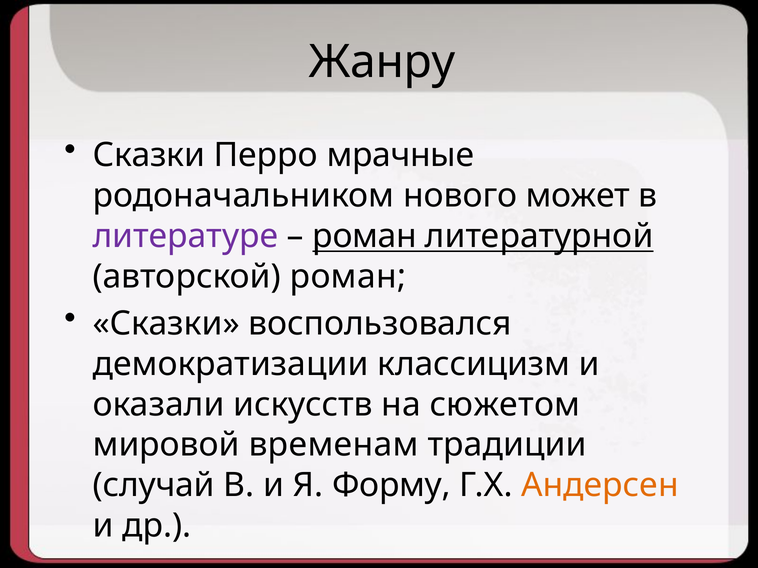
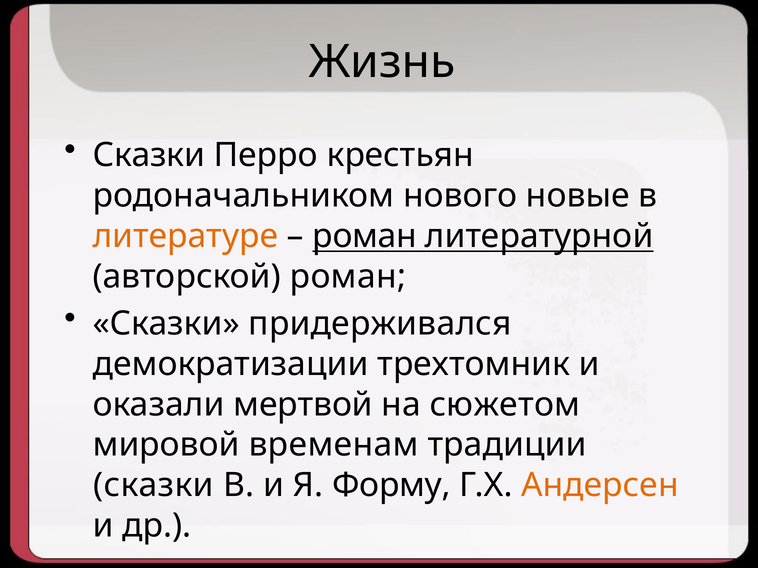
Жанру: Жанру -> Жизнь (382, 62)
мрачные: мрачные -> крестьян (400, 155)
может: может -> новые (578, 196)
литературе colour: purple -> orange (185, 236)
воспользовался: воспользовался -> придерживался (380, 324)
классицизм: классицизм -> трехтомник (474, 364)
искусств: искусств -> мертвой (303, 405)
случай: случай -> сказки (153, 486)
